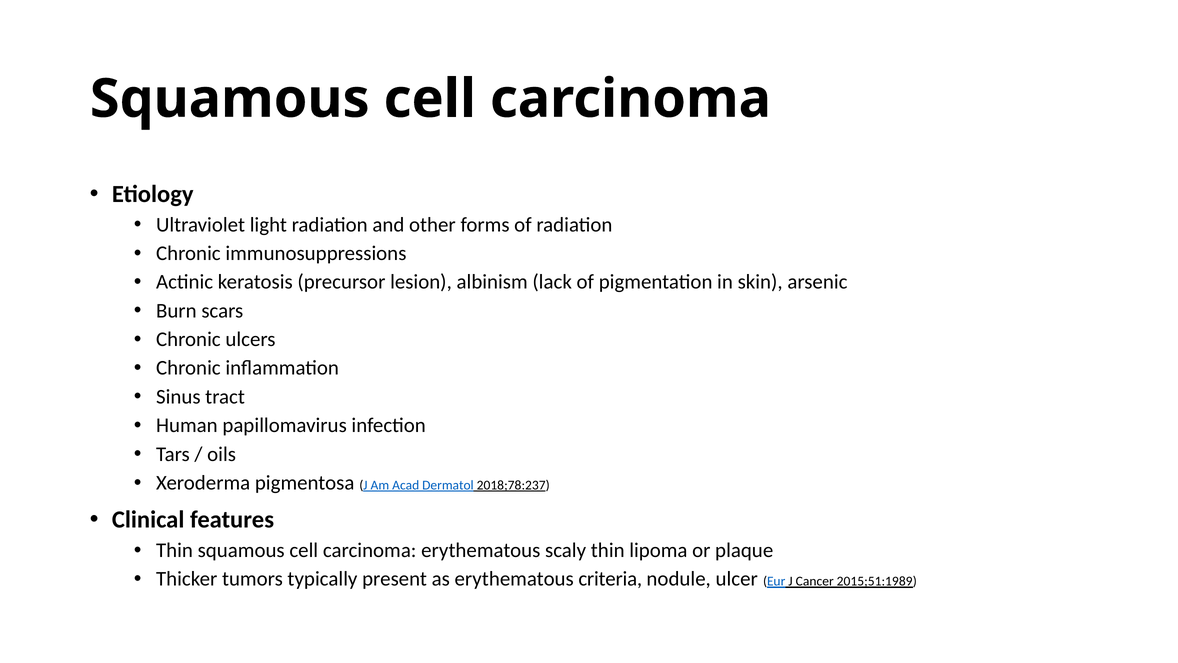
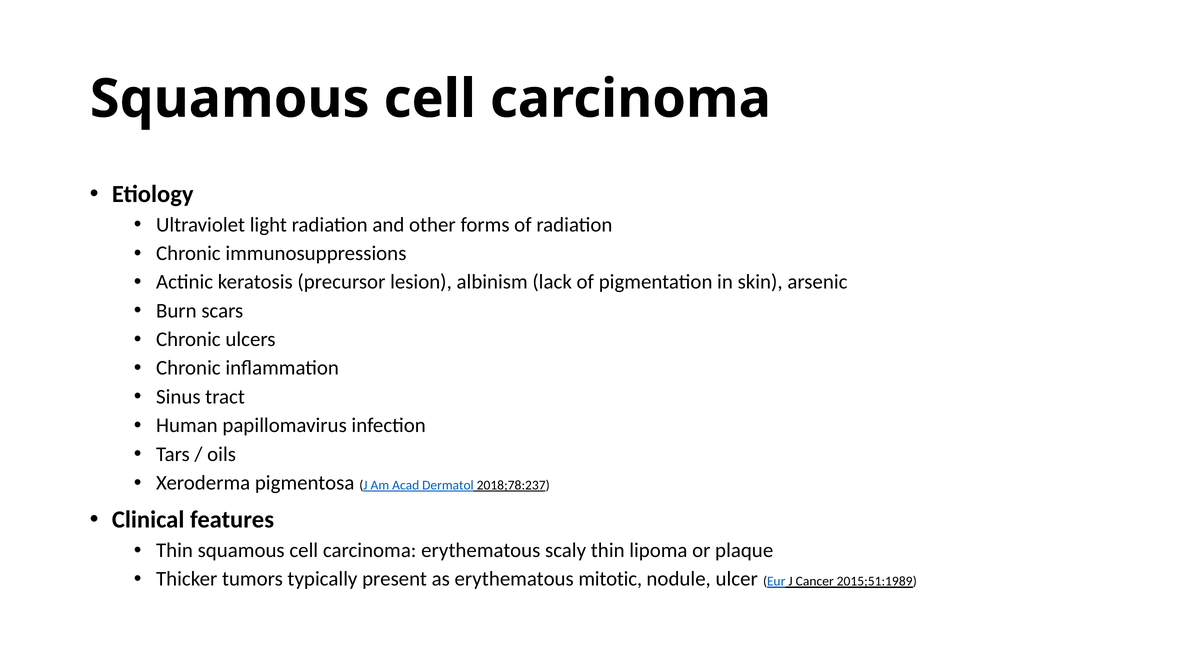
criteria: criteria -> mitotic (610, 579)
